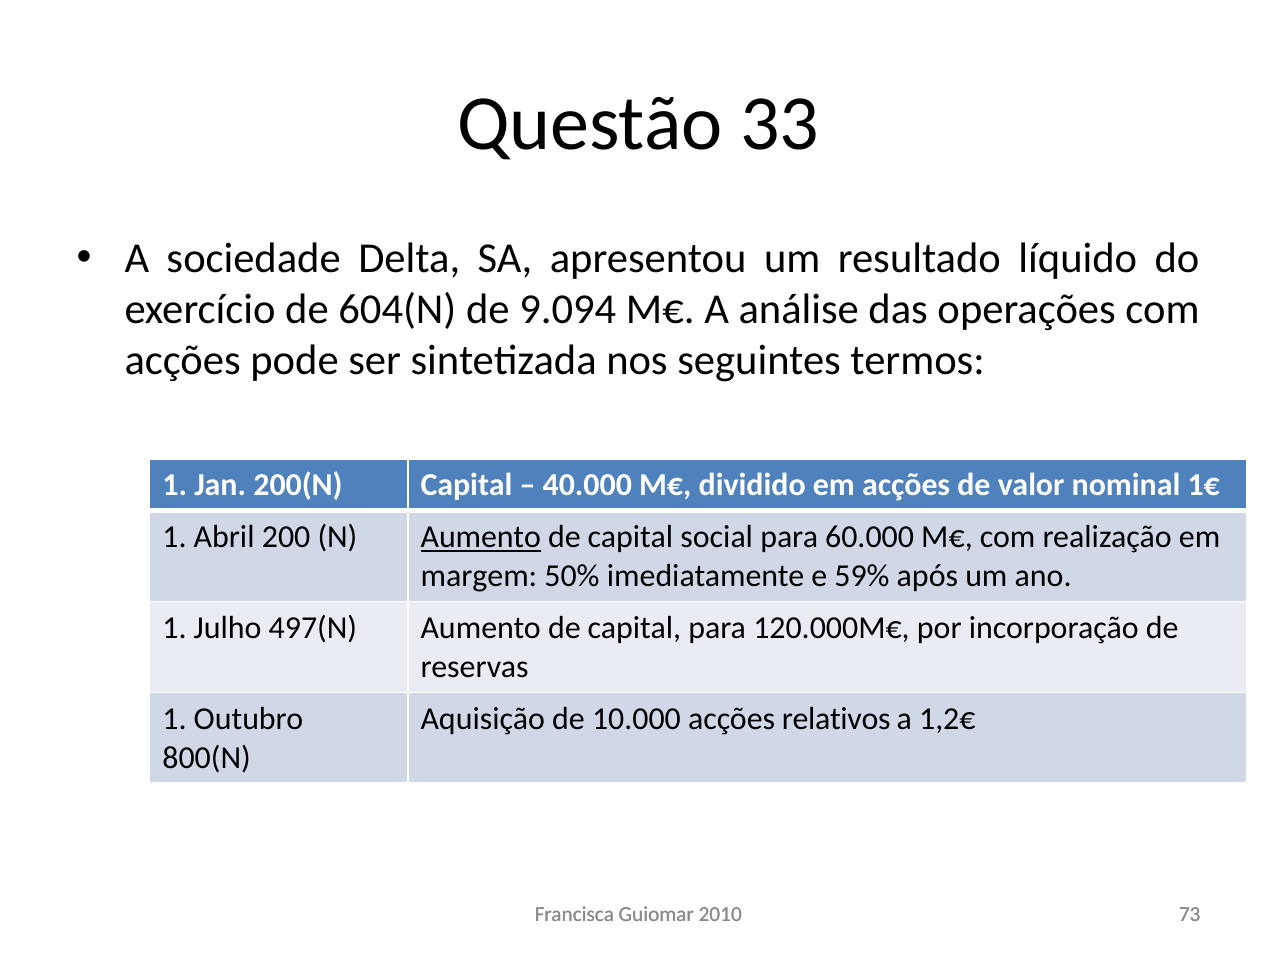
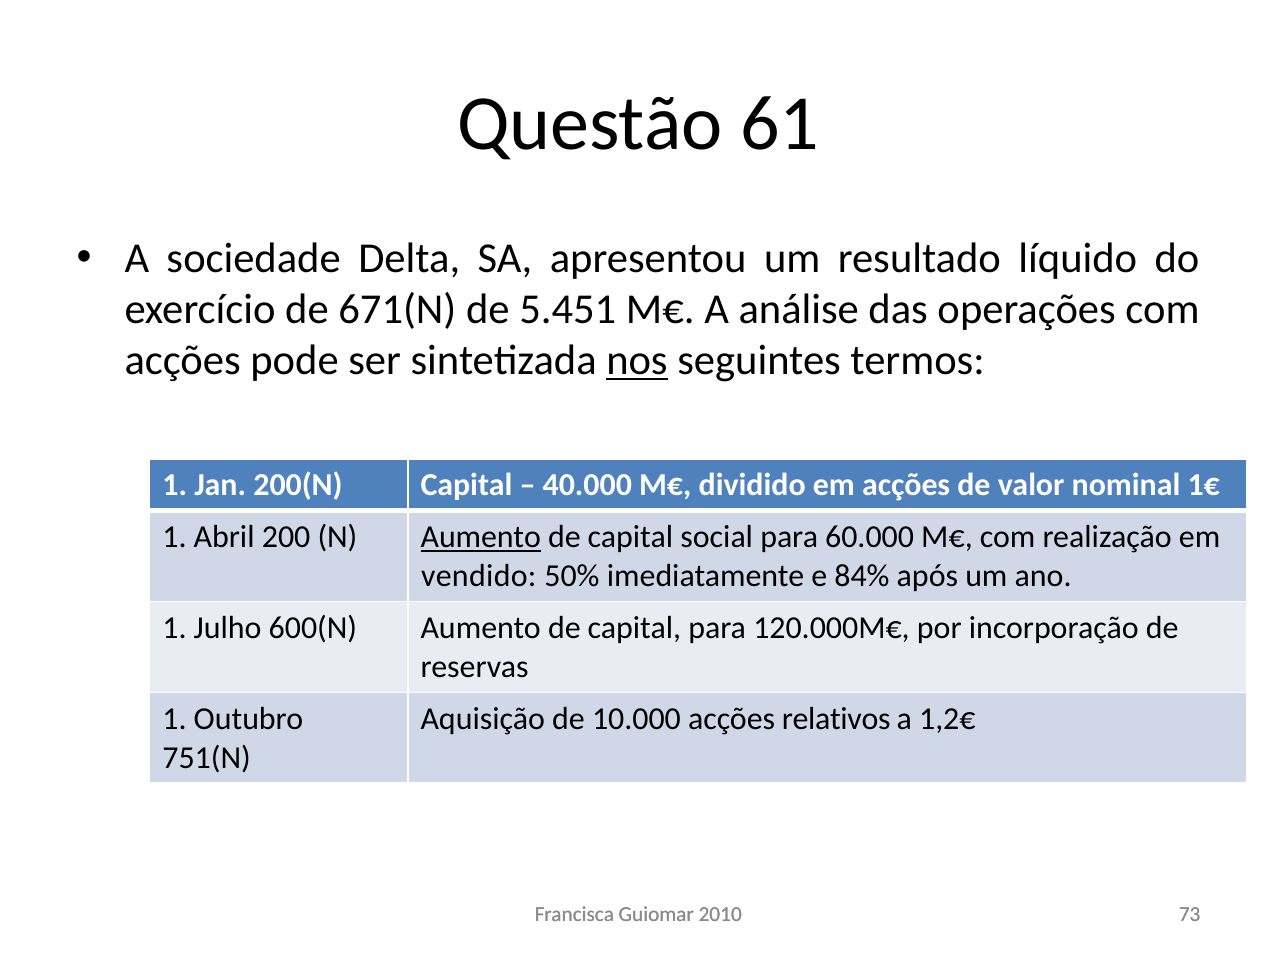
33: 33 -> 61 (780, 124)
604(N: 604(N -> 671(N (397, 309)
9.094: 9.094 -> 5.451 (568, 309)
nos underline: none -> present (637, 361)
margem: margem -> vendido (479, 576)
59%: 59% -> 84% (862, 576)
497(N: 497(N -> 600(N (313, 628)
800(N: 800(N -> 751(N (207, 757)
